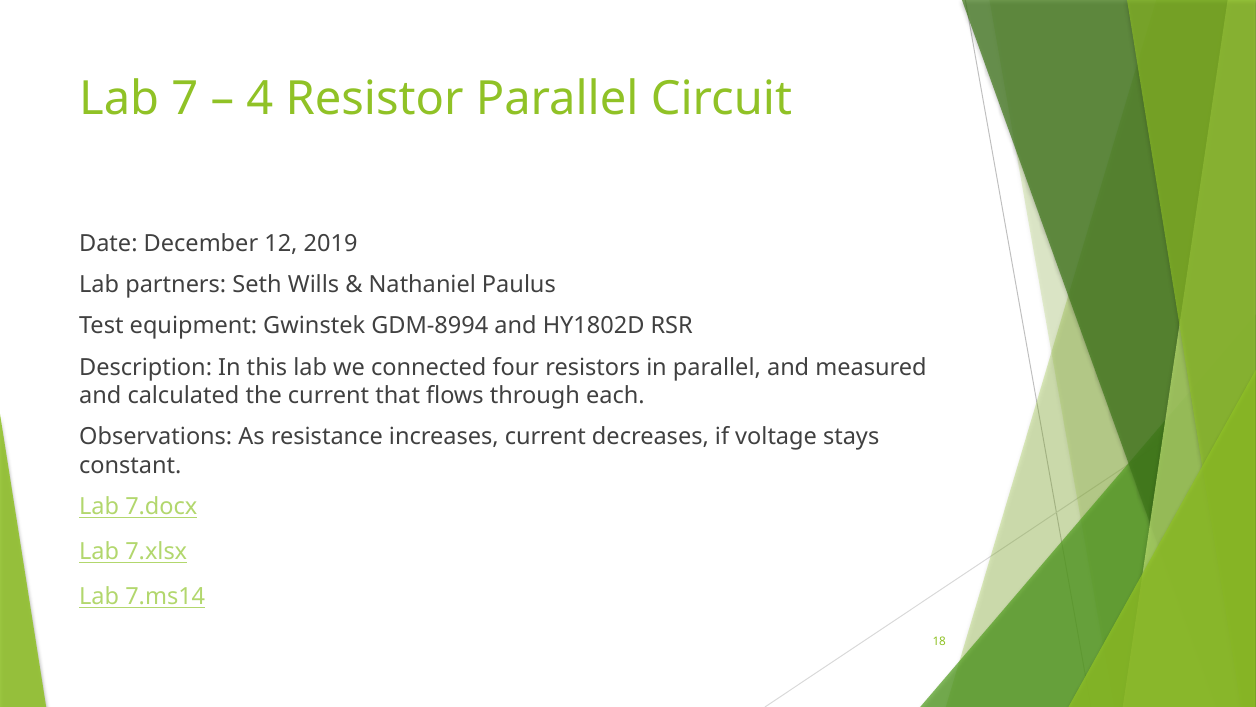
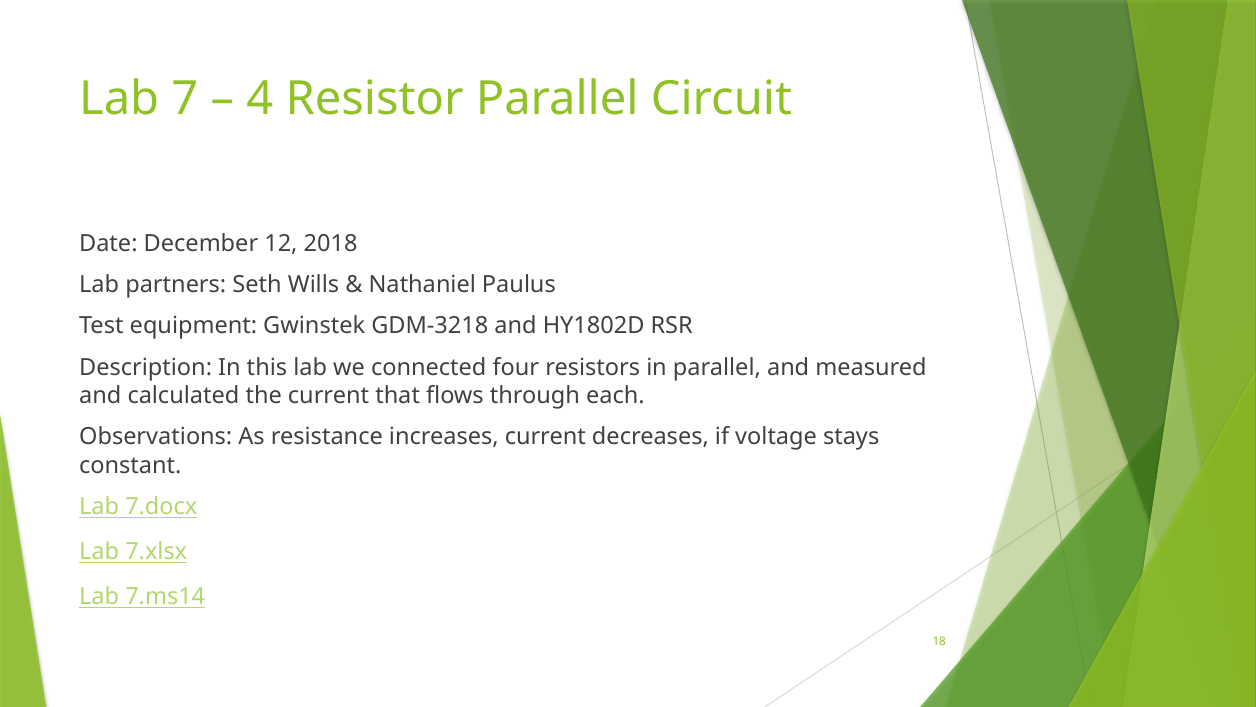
2019: 2019 -> 2018 (331, 243)
GDM-8994: GDM-8994 -> GDM-3218 (430, 326)
